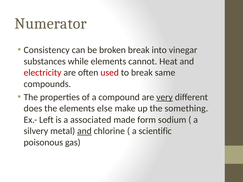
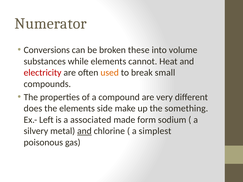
Consistency: Consistency -> Conversions (47, 50)
broken break: break -> these (139, 50)
vinegar: vinegar -> volume (183, 50)
used colour: red -> orange (110, 73)
same: same -> small (165, 73)
very underline: present -> none (165, 97)
else: else -> side (105, 109)
scientific: scientific -> simplest (155, 131)
